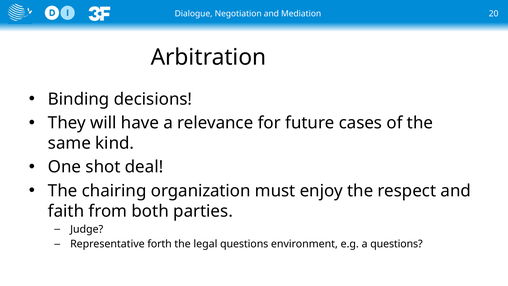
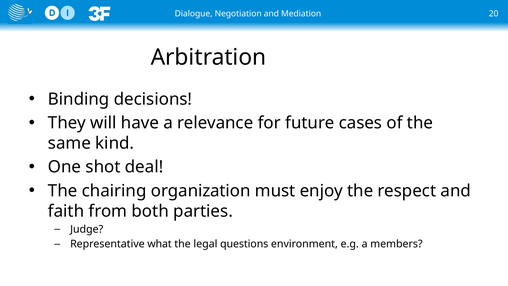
forth: forth -> what (160, 244)
a questions: questions -> members (396, 244)
